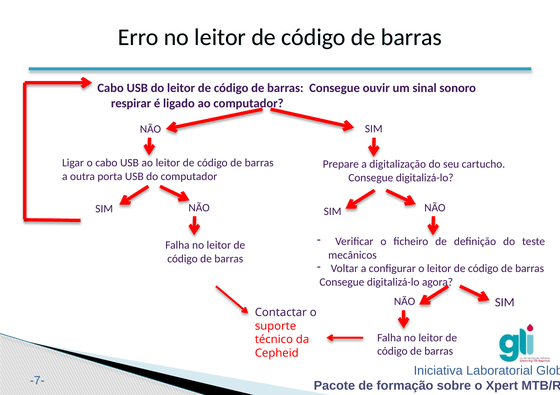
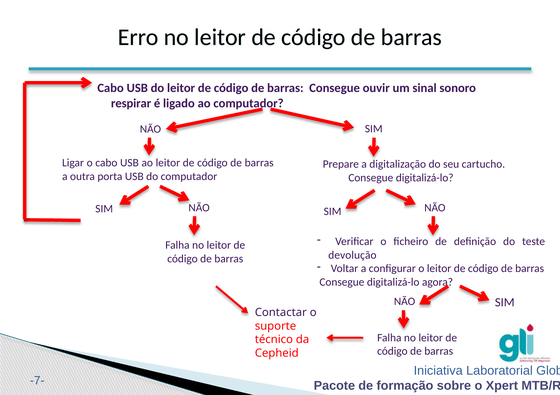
mecânicos: mecânicos -> devolução (352, 255)
